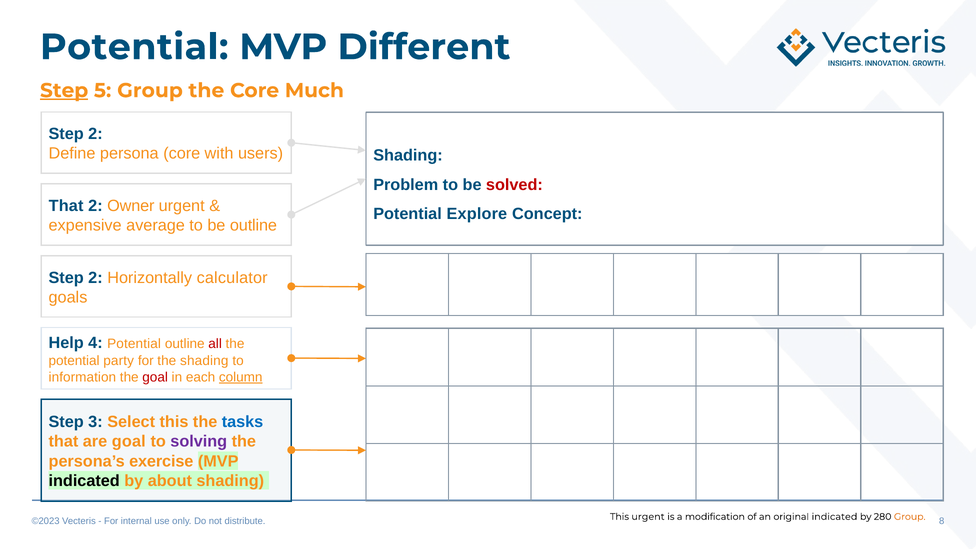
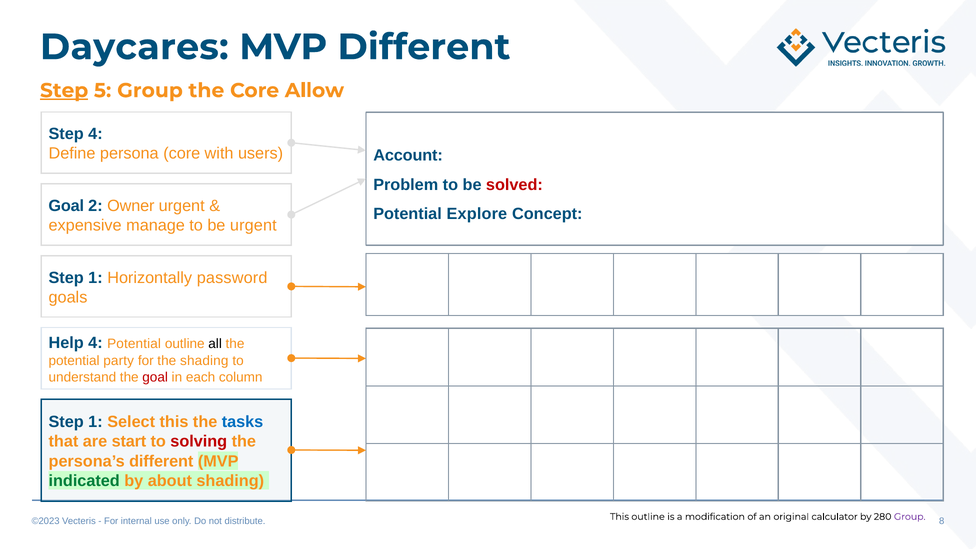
Potential: Potential -> Daycares (134, 47)
Much: Much -> Allow (314, 91)
2: 2 -> 4 (95, 134)
Shading: Shading -> Account (408, 155)
That: That -> Goal (66, 206)
average: average -> manage (156, 225)
be outline: outline -> urgent (253, 225)
2: 2 -> 1 (95, 278)
calculator: calculator -> password (232, 278)
all colour: red -> black (215, 344)
information: information -> understand (82, 377)
column underline: present -> none (241, 377)
3: 3 -> 1 (95, 422)
are goal: goal -> start (129, 442)
solving colour: purple -> red (199, 442)
persona’s exercise: exercise -> different (161, 461)
indicated colour: black -> green (84, 481)
This urgent: urgent -> outline (648, 517)
original indicated: indicated -> calculator (835, 517)
Group colour: orange -> purple (910, 517)
